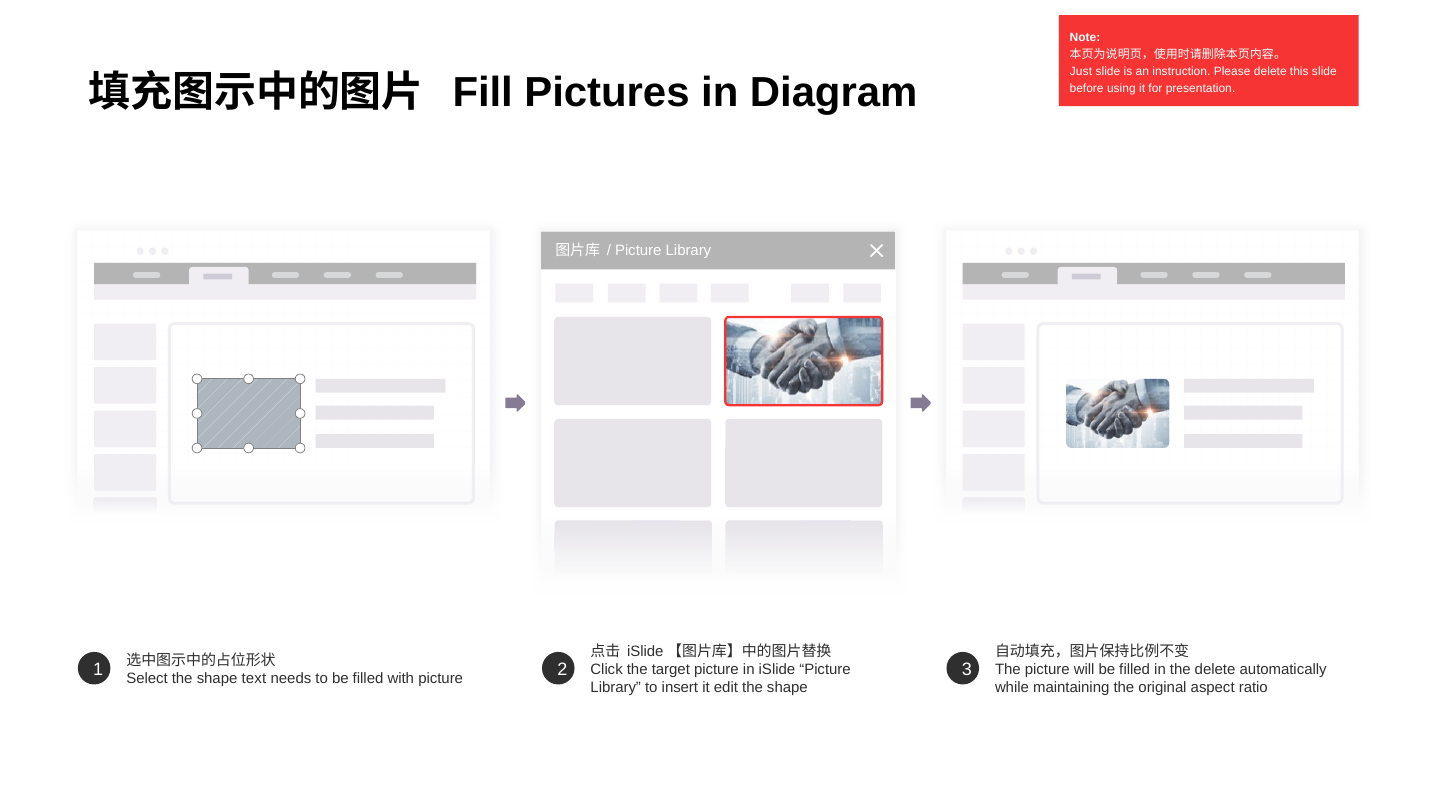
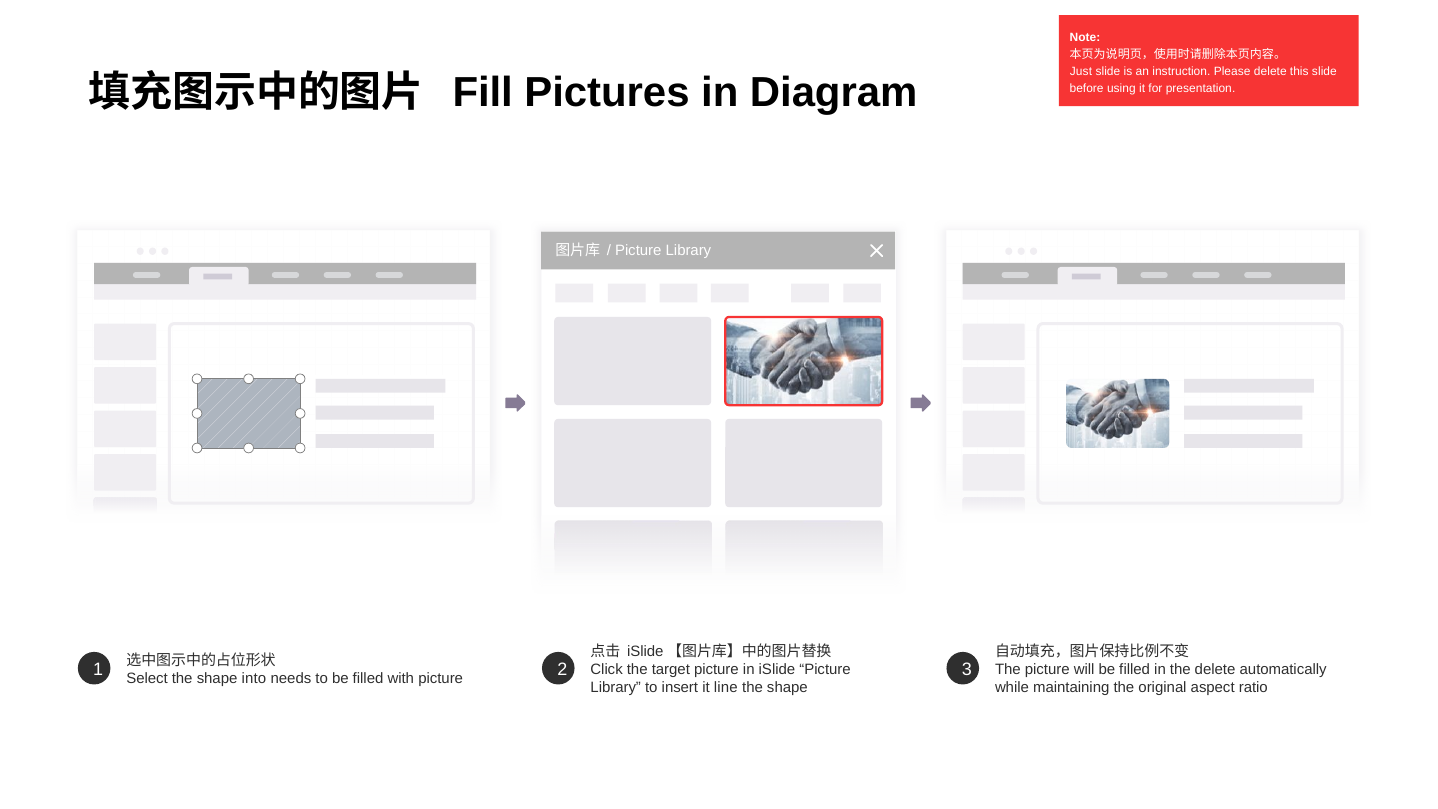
text: text -> into (254, 678)
edit: edit -> line (726, 687)
